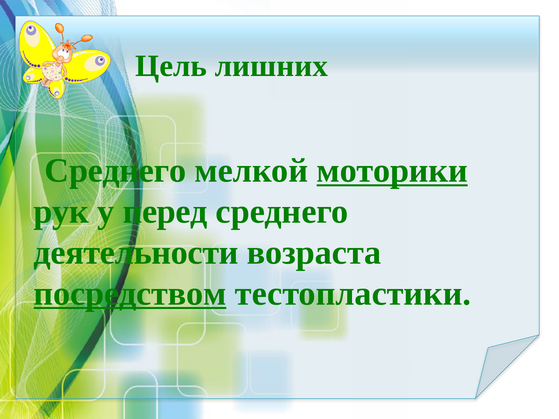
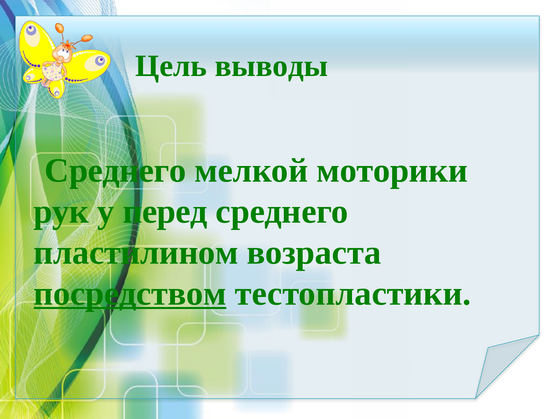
лишних: лишних -> выводы (271, 66)
моторики underline: present -> none (392, 171)
деятельности: деятельности -> пластилином (136, 253)
